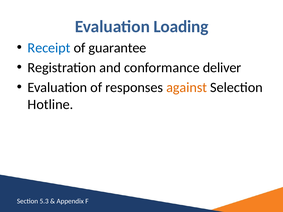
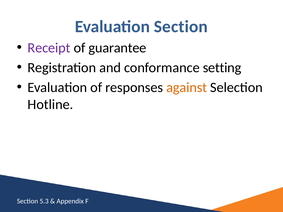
Evaluation Loading: Loading -> Section (181, 27)
Receipt colour: blue -> purple (49, 48)
deliver: deliver -> setting (222, 68)
